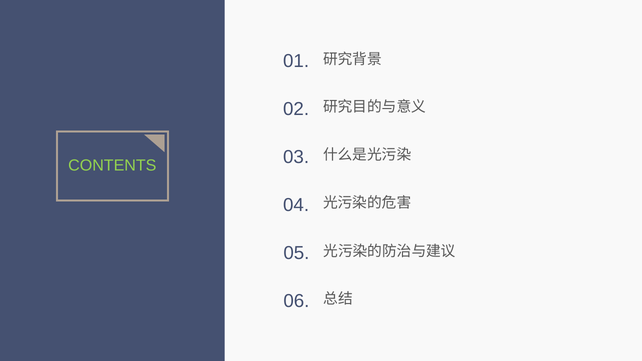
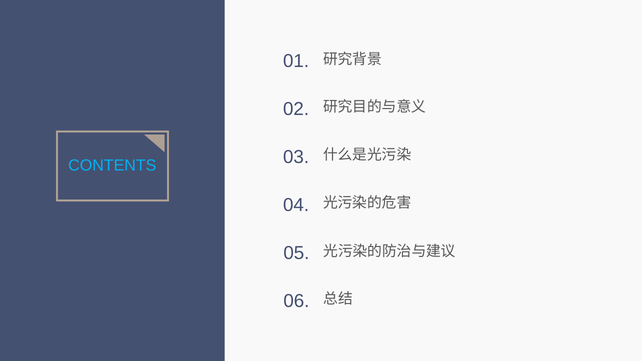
CONTENTS colour: light green -> light blue (112, 165)
